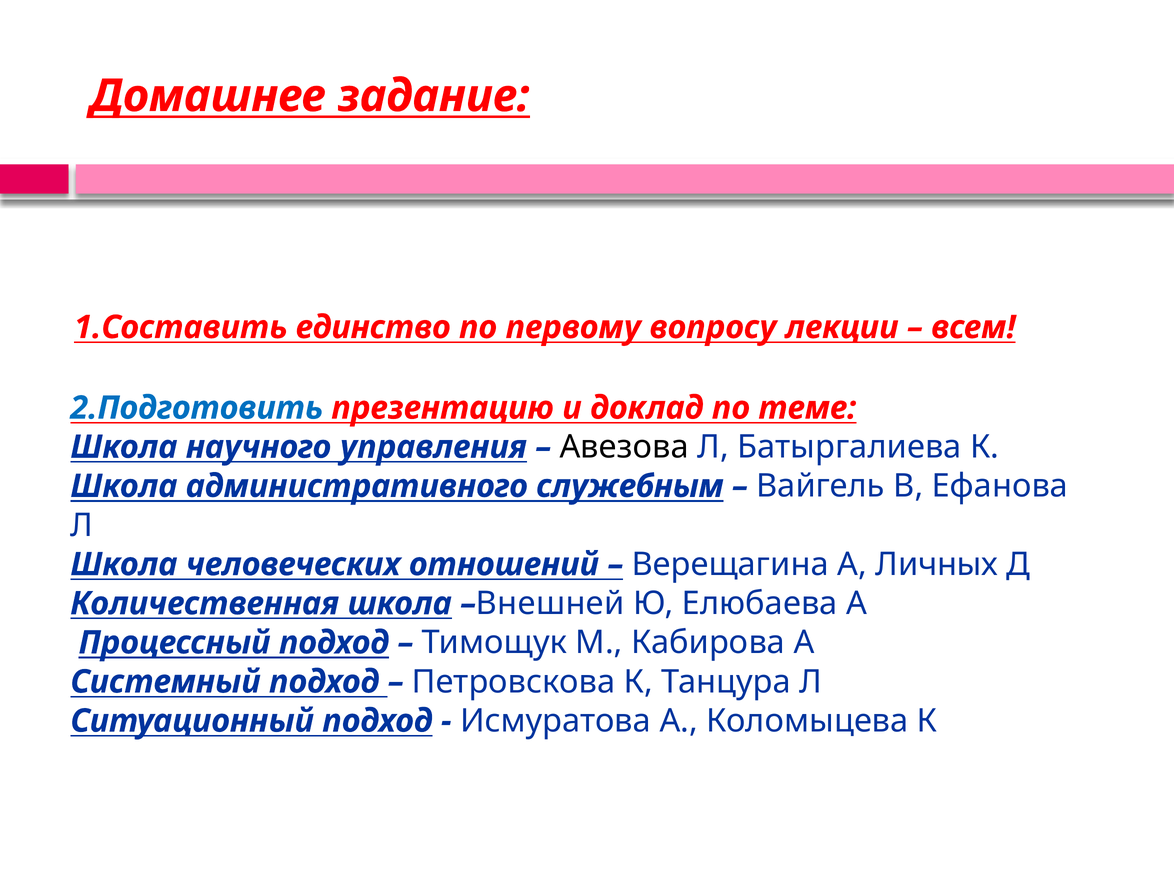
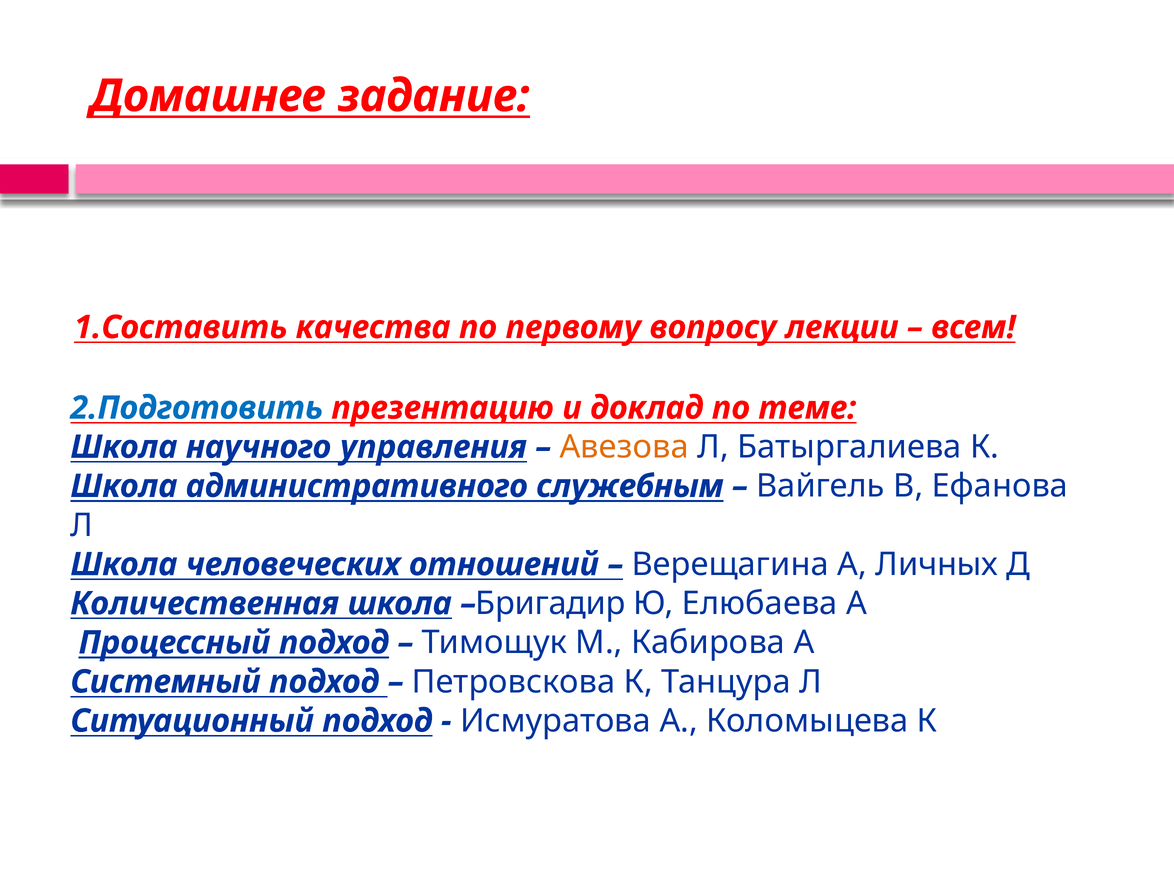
единство: единство -> качества (373, 328)
Авезова colour: black -> orange (624, 447)
Внешней: Внешней -> Бригадир (550, 604)
